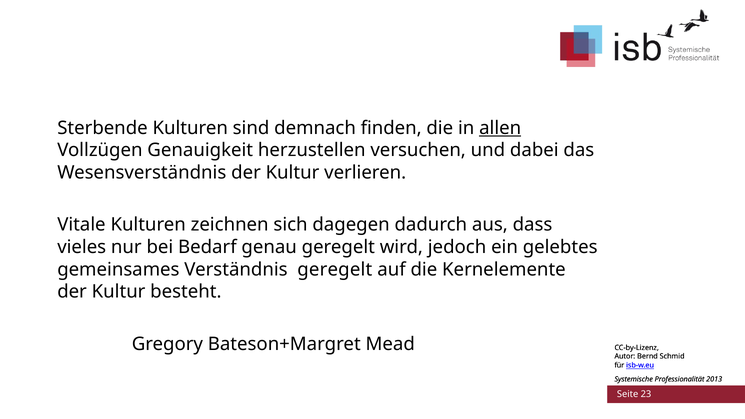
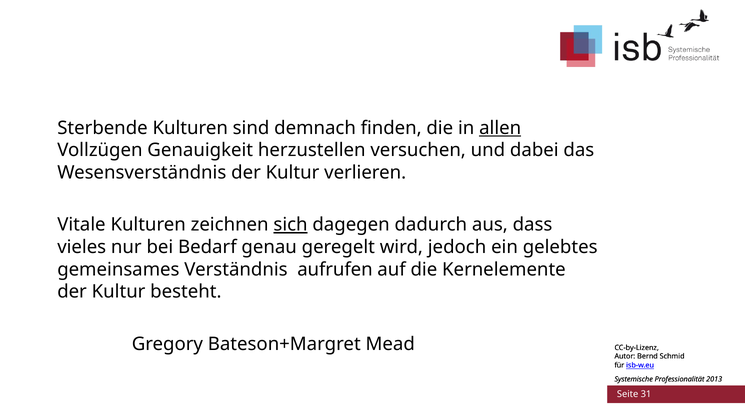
sich underline: none -> present (291, 225)
Verständnis geregelt: geregelt -> aufrufen (335, 269)
23: 23 -> 31 (646, 394)
